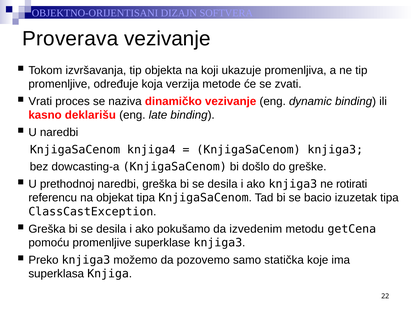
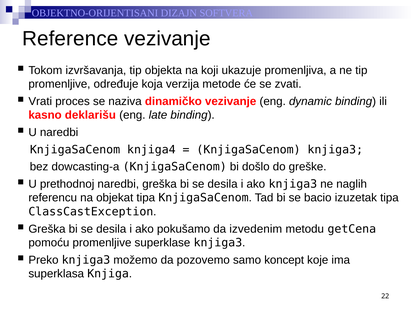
Proverava: Proverava -> Reference (70, 39)
rotirati: rotirati -> naglih (352, 184)
statička: statička -> koncept (284, 260)
